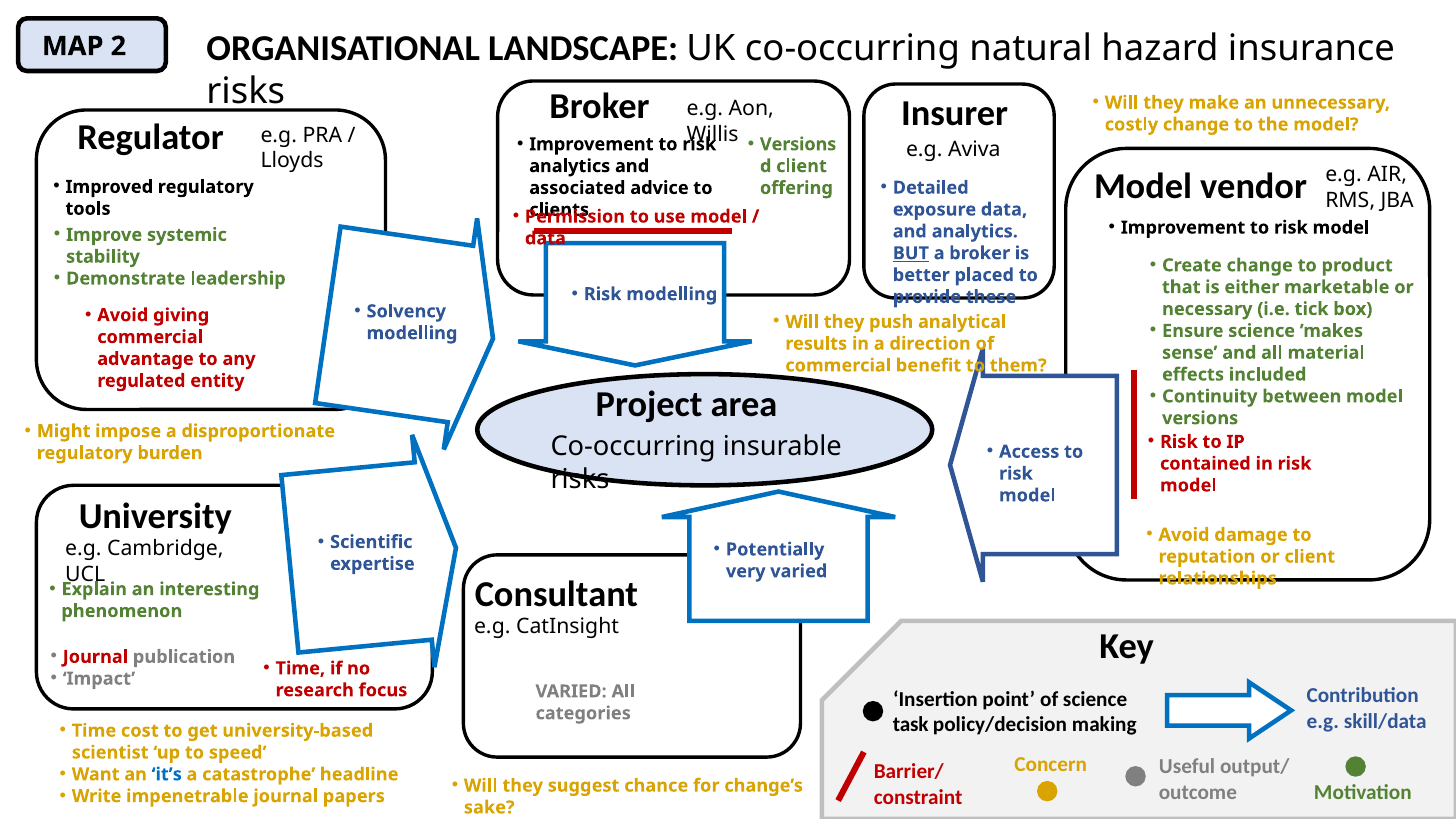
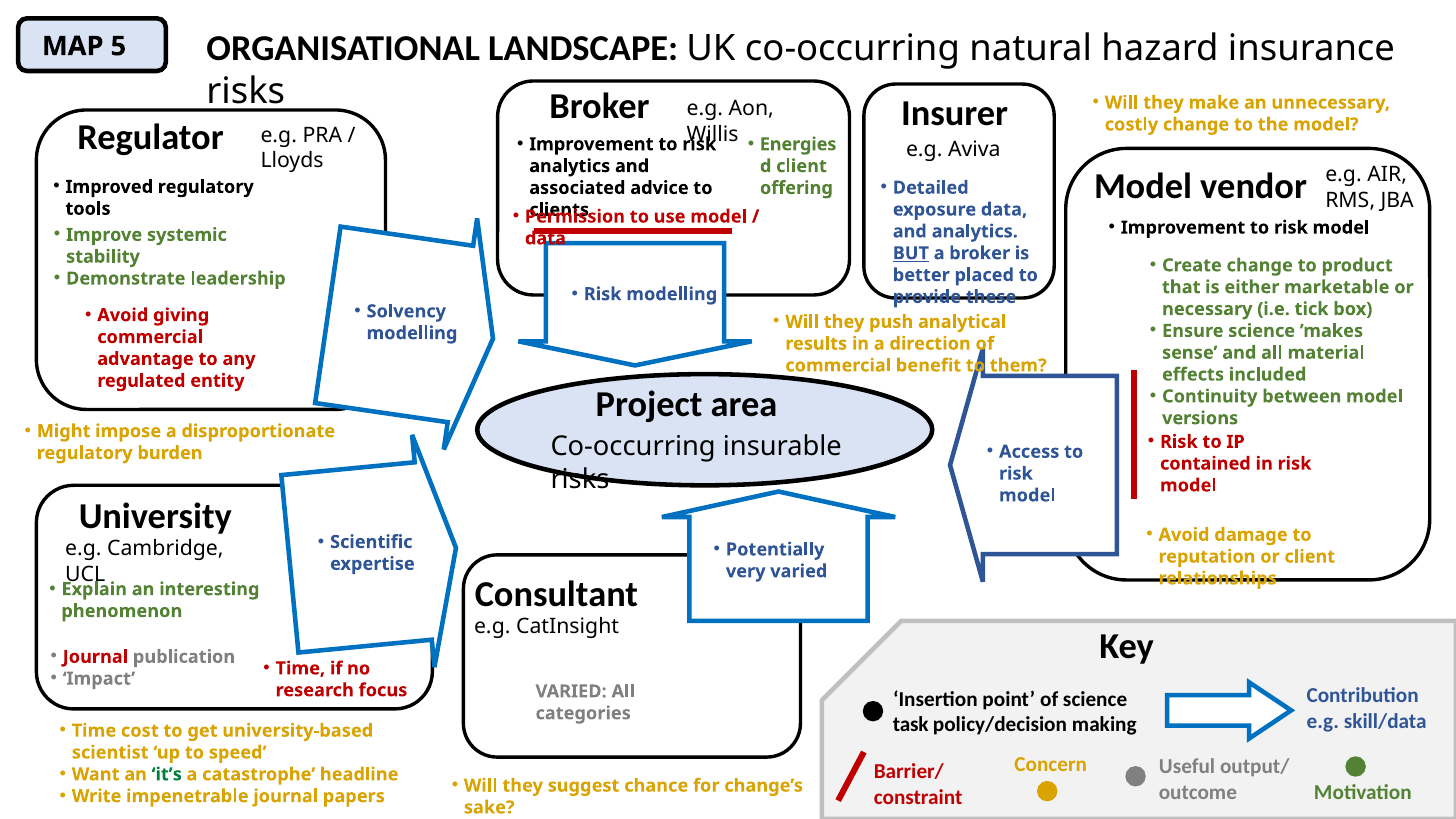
2: 2 -> 5 (118, 46)
Versions: Versions -> Energies (798, 144)
it’s colour: blue -> green (167, 774)
